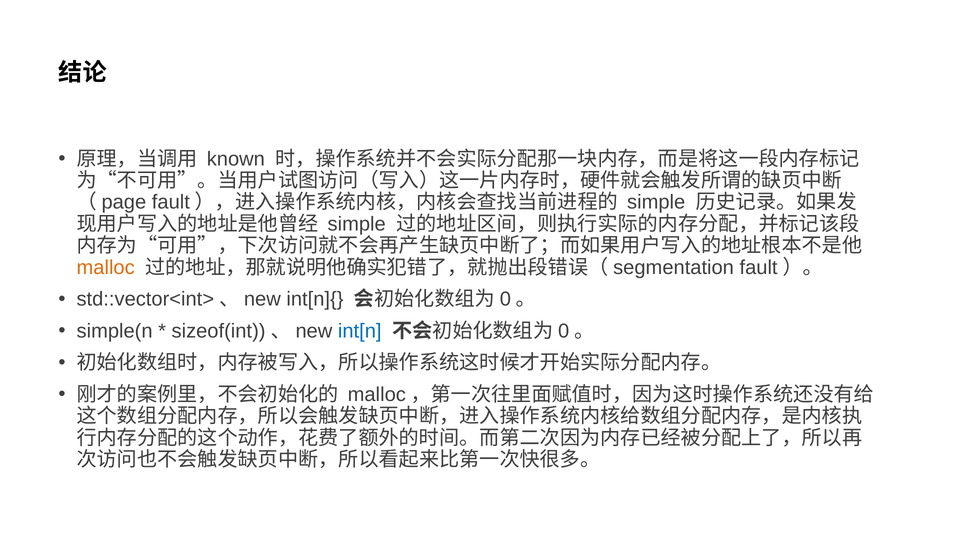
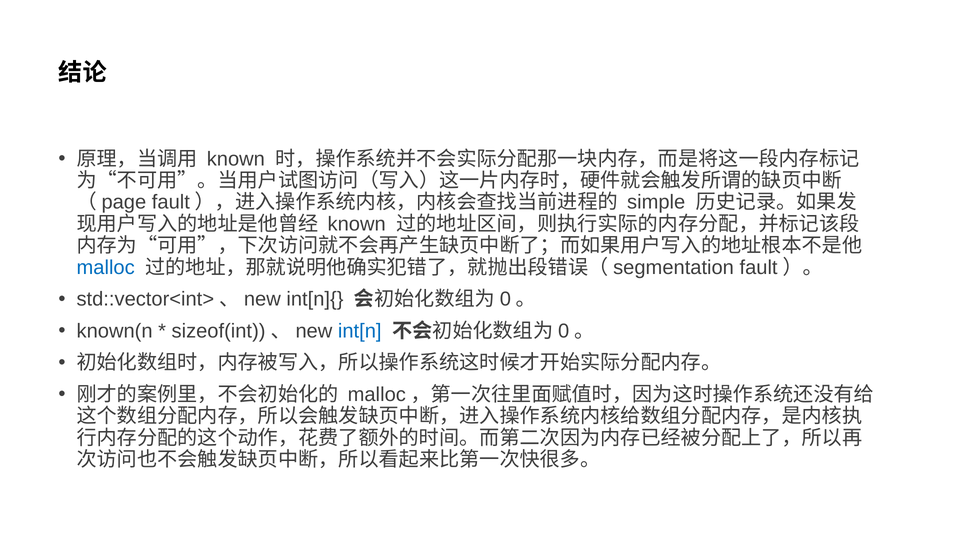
simple: simple -> known (357, 224)
malloc colour: orange -> blue (106, 267)
simple(n: simple(n -> known(n (115, 331)
